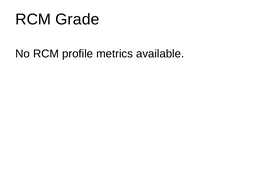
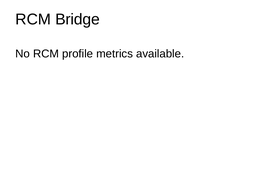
Grade: Grade -> Bridge (77, 19)
